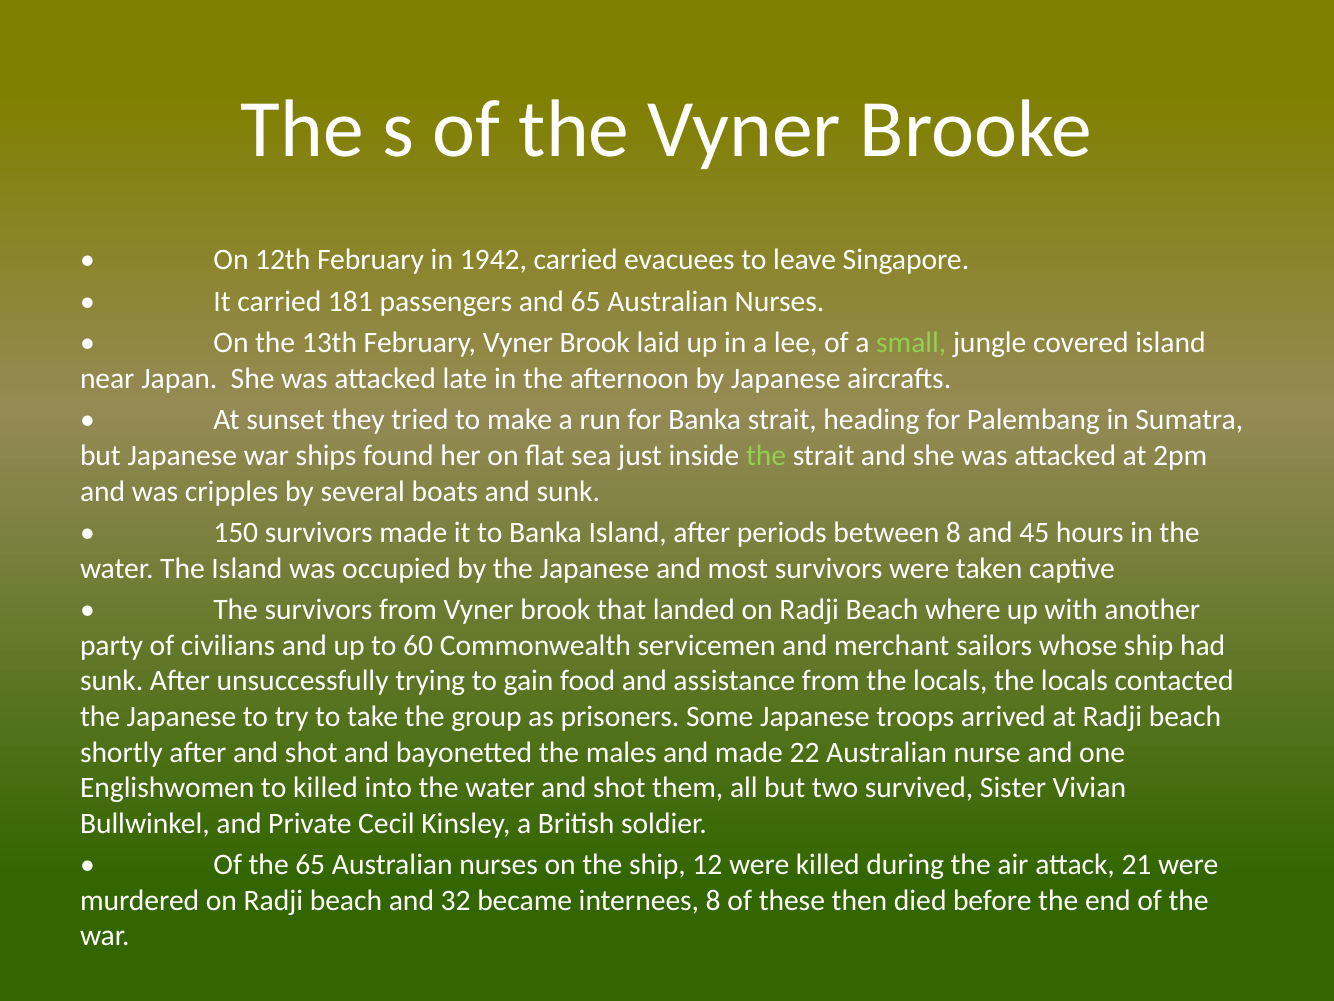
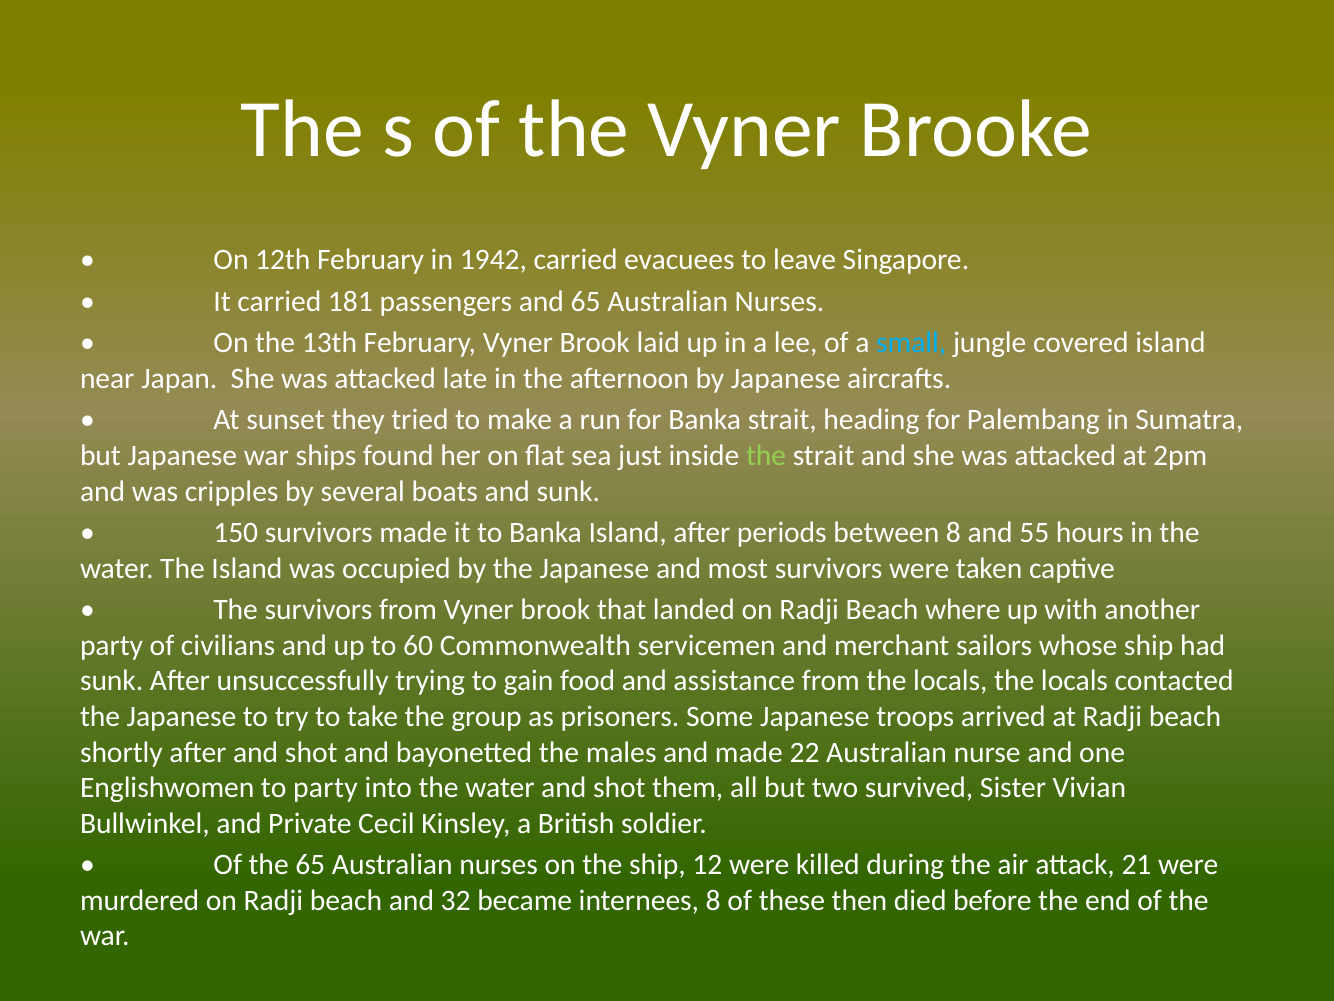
small colour: light green -> light blue (911, 343)
45: 45 -> 55 (1034, 533)
to killed: killed -> party (325, 787)
